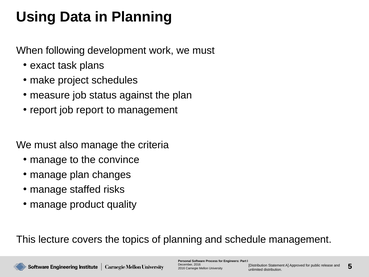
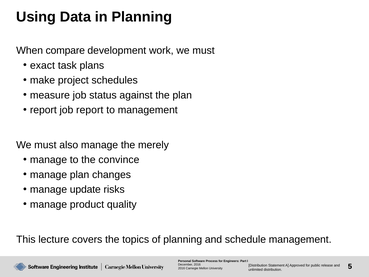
following: following -> compare (65, 51)
criteria: criteria -> merely (153, 145)
staffed: staffed -> update (85, 189)
